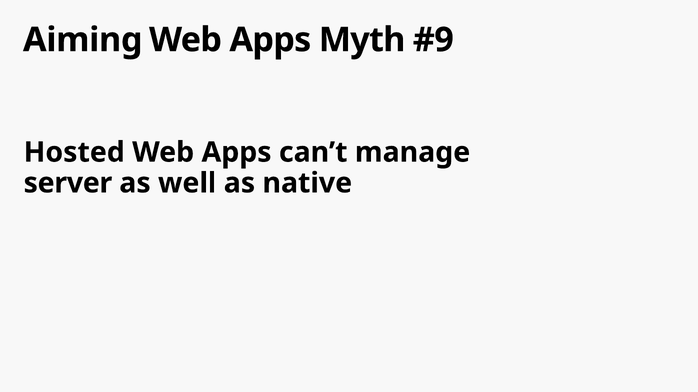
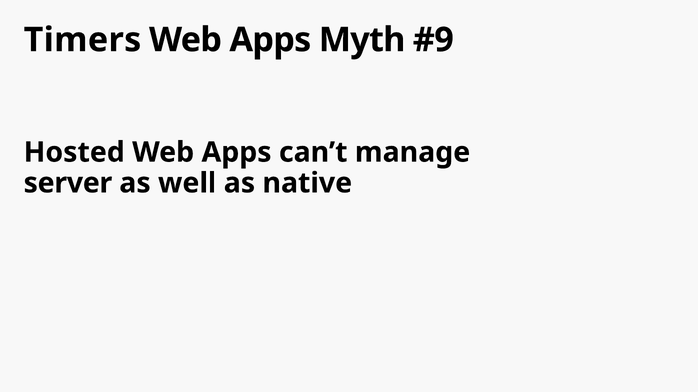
Aiming: Aiming -> Timers (82, 40)
